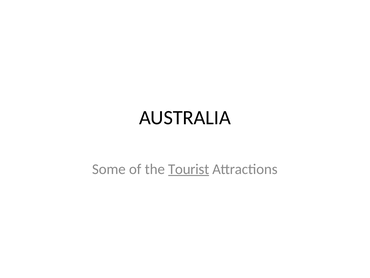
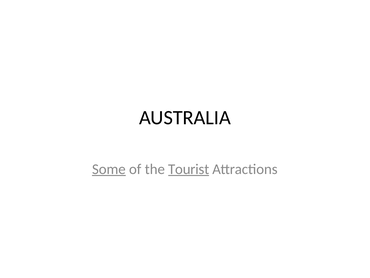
Some underline: none -> present (109, 169)
